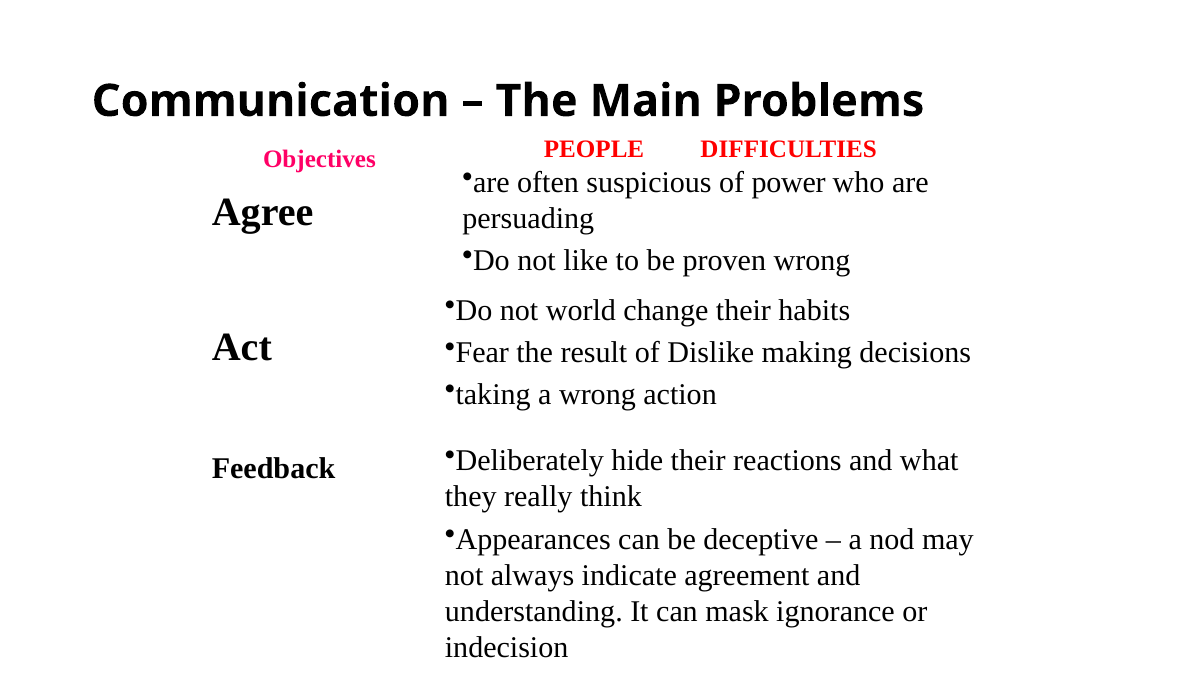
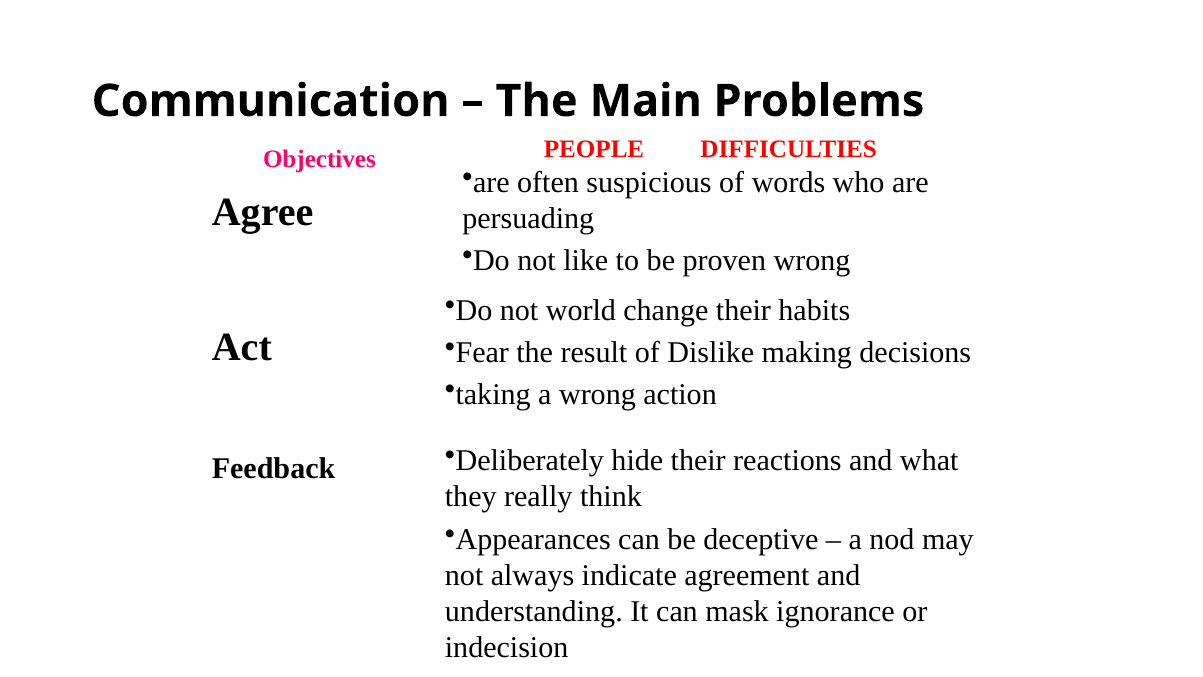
power: power -> words (789, 182)
